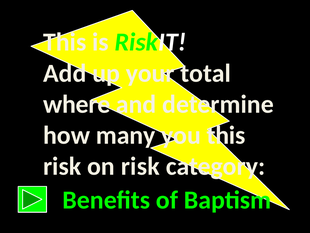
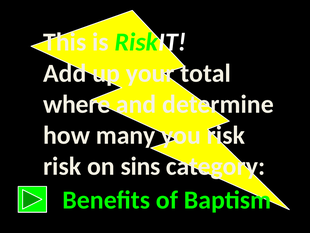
you this: this -> risk (226, 135)
on risk: risk -> sins (140, 166)
